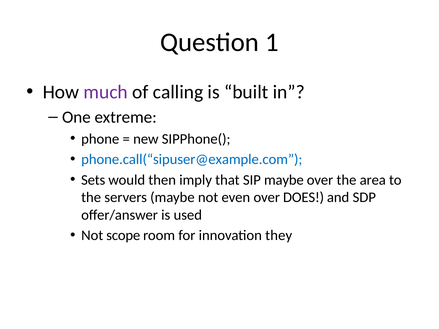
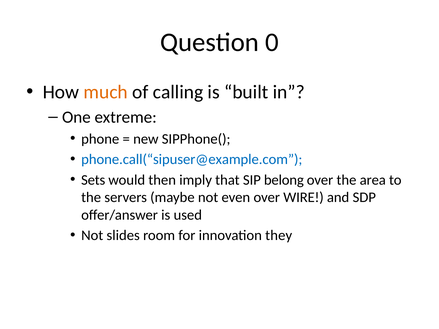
1: 1 -> 0 (272, 42)
much colour: purple -> orange (106, 92)
SIP maybe: maybe -> belong (284, 180)
DOES: DOES -> WIRE (304, 198)
scope: scope -> slides (123, 236)
